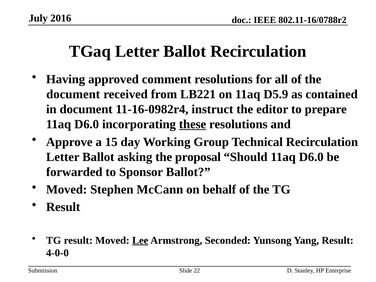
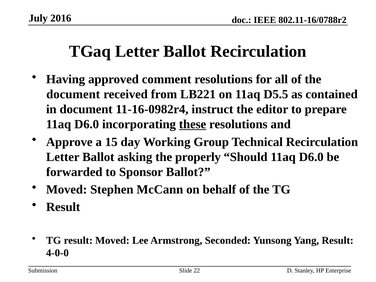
D5.9: D5.9 -> D5.5 (276, 94)
proposal: proposal -> properly (198, 157)
Lee underline: present -> none (140, 240)
